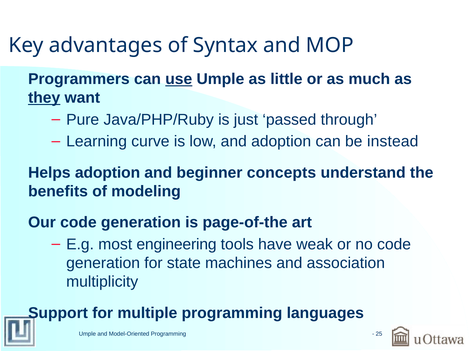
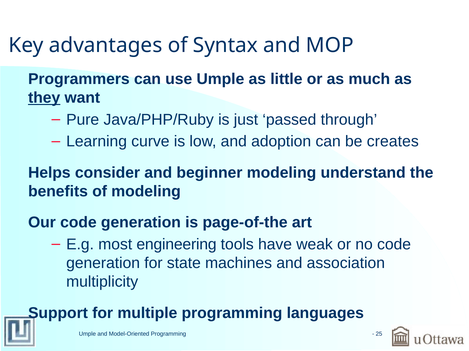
use underline: present -> none (179, 79)
instead: instead -> creates (393, 142)
Helps adoption: adoption -> consider (107, 173)
beginner concepts: concepts -> modeling (282, 173)
